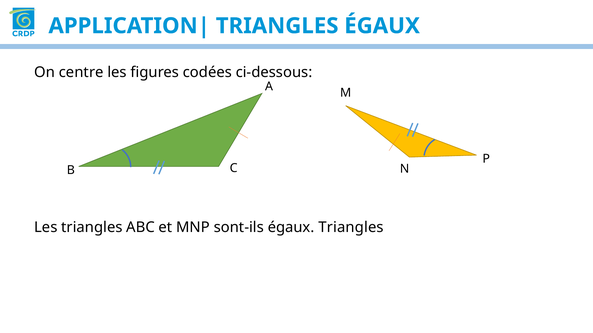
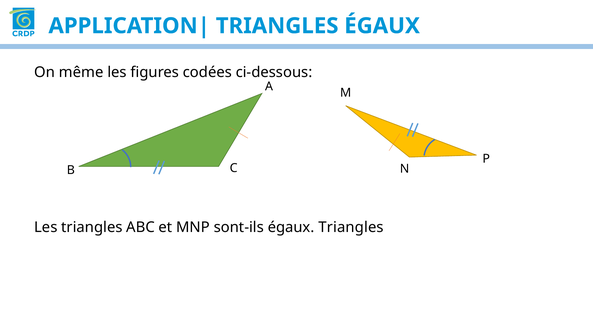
centre: centre -> même (81, 72)
